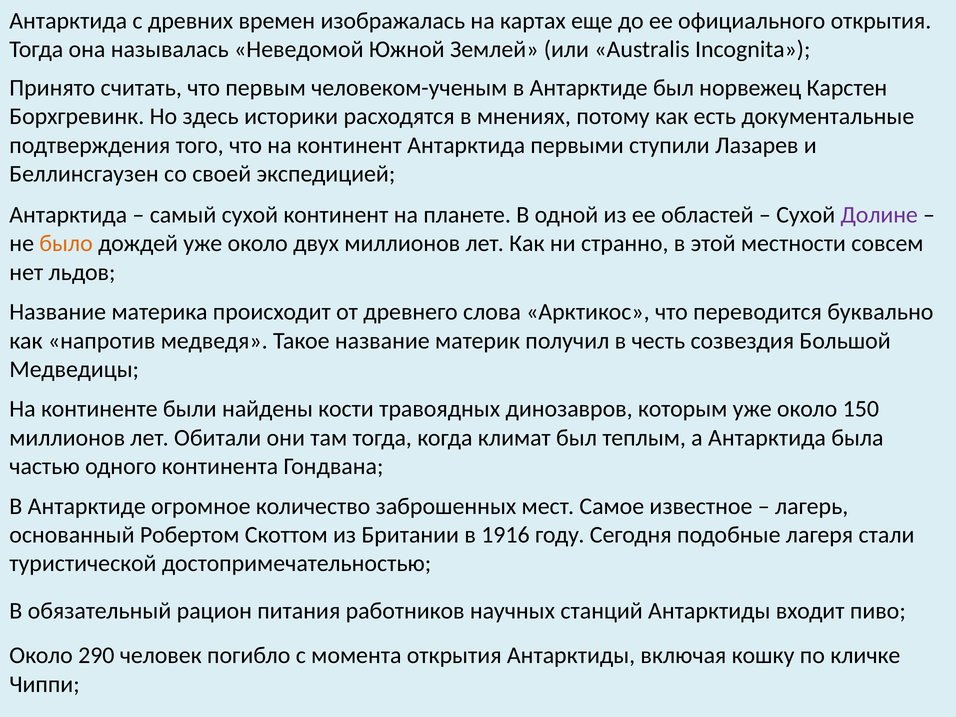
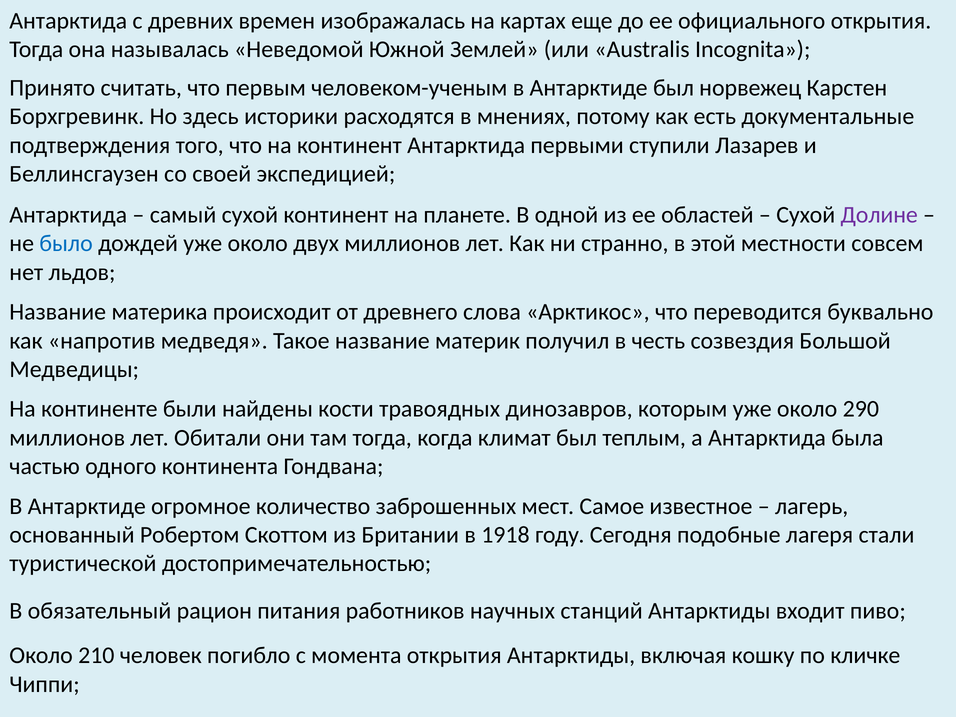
было colour: orange -> blue (66, 244)
150: 150 -> 290 (861, 409)
1916: 1916 -> 1918 (505, 535)
290: 290 -> 210 (96, 656)
